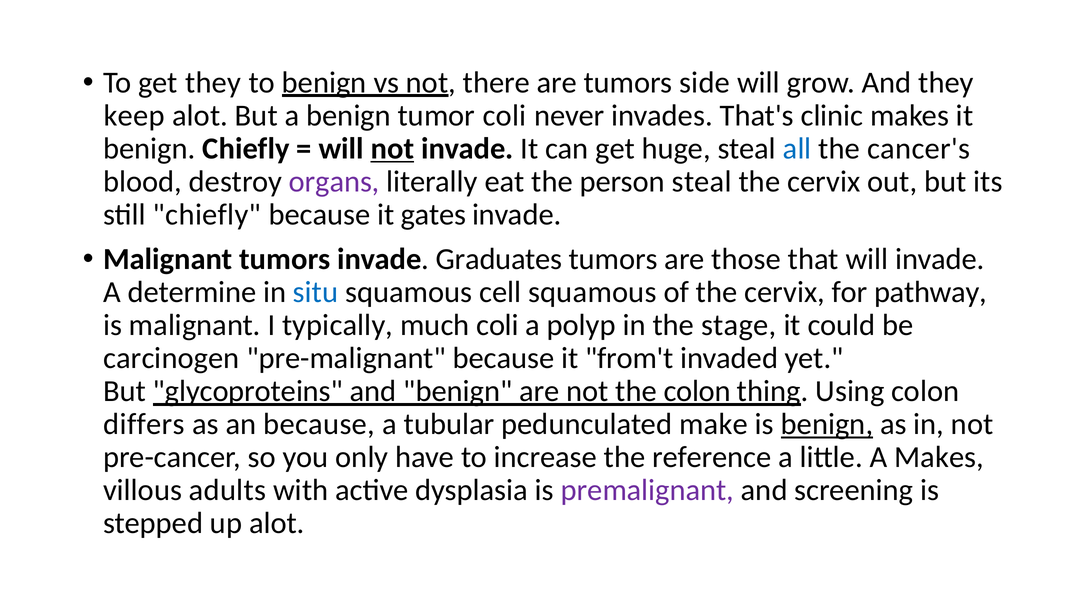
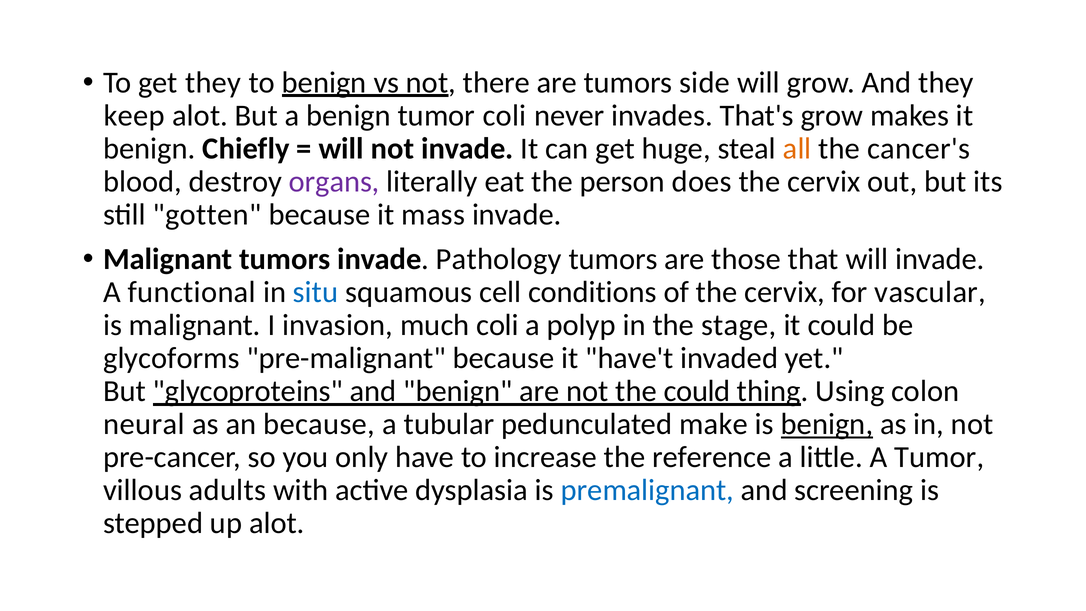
That's clinic: clinic -> grow (832, 116)
not underline: present -> none (392, 149)
all colour: blue -> orange (797, 149)
person steal: steal -> does (702, 182)
still chiefly: chiefly -> gotten (207, 215)
gates: gates -> mass (433, 215)
Graduates: Graduates -> Pathology (499, 259)
determine: determine -> functional (192, 292)
cell squamous: squamous -> conditions (592, 292)
pathway: pathway -> vascular (930, 292)
typically: typically -> invasion (338, 325)
carcinogen: carcinogen -> glycoforms (171, 358)
from't: from't -> have't (629, 358)
the colon: colon -> could (697, 391)
differs: differs -> neural (144, 424)
A Makes: Makes -> Tumor (939, 457)
premalignant colour: purple -> blue (647, 490)
